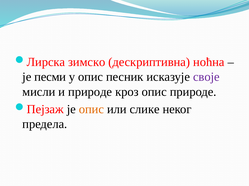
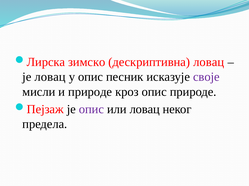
дескриптивна ноћна: ноћна -> ловац (209, 62)
је песми: песми -> ловац (50, 77)
опис colour: orange -> purple (91, 110)
или слике: слике -> ловац (145, 110)
